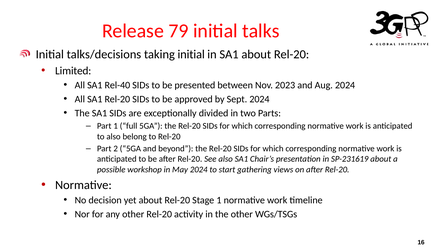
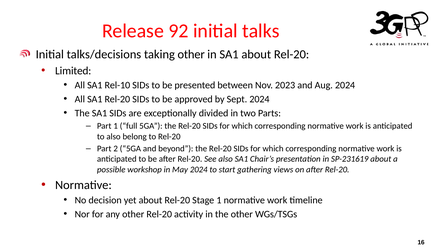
79: 79 -> 92 (178, 31)
taking initial: initial -> other (191, 54)
Rel-40: Rel-40 -> Rel-10 (117, 85)
